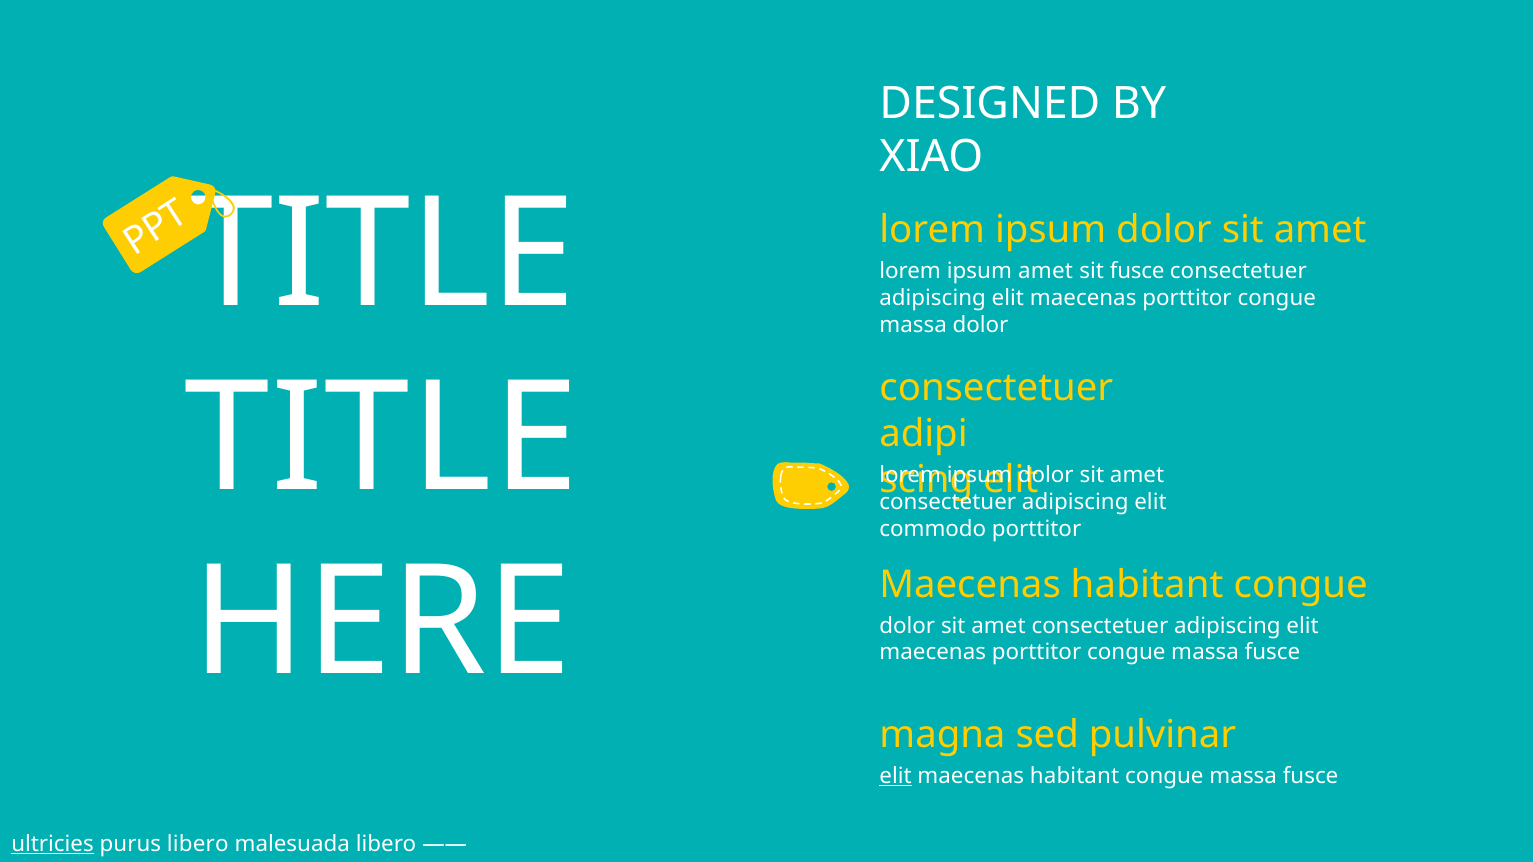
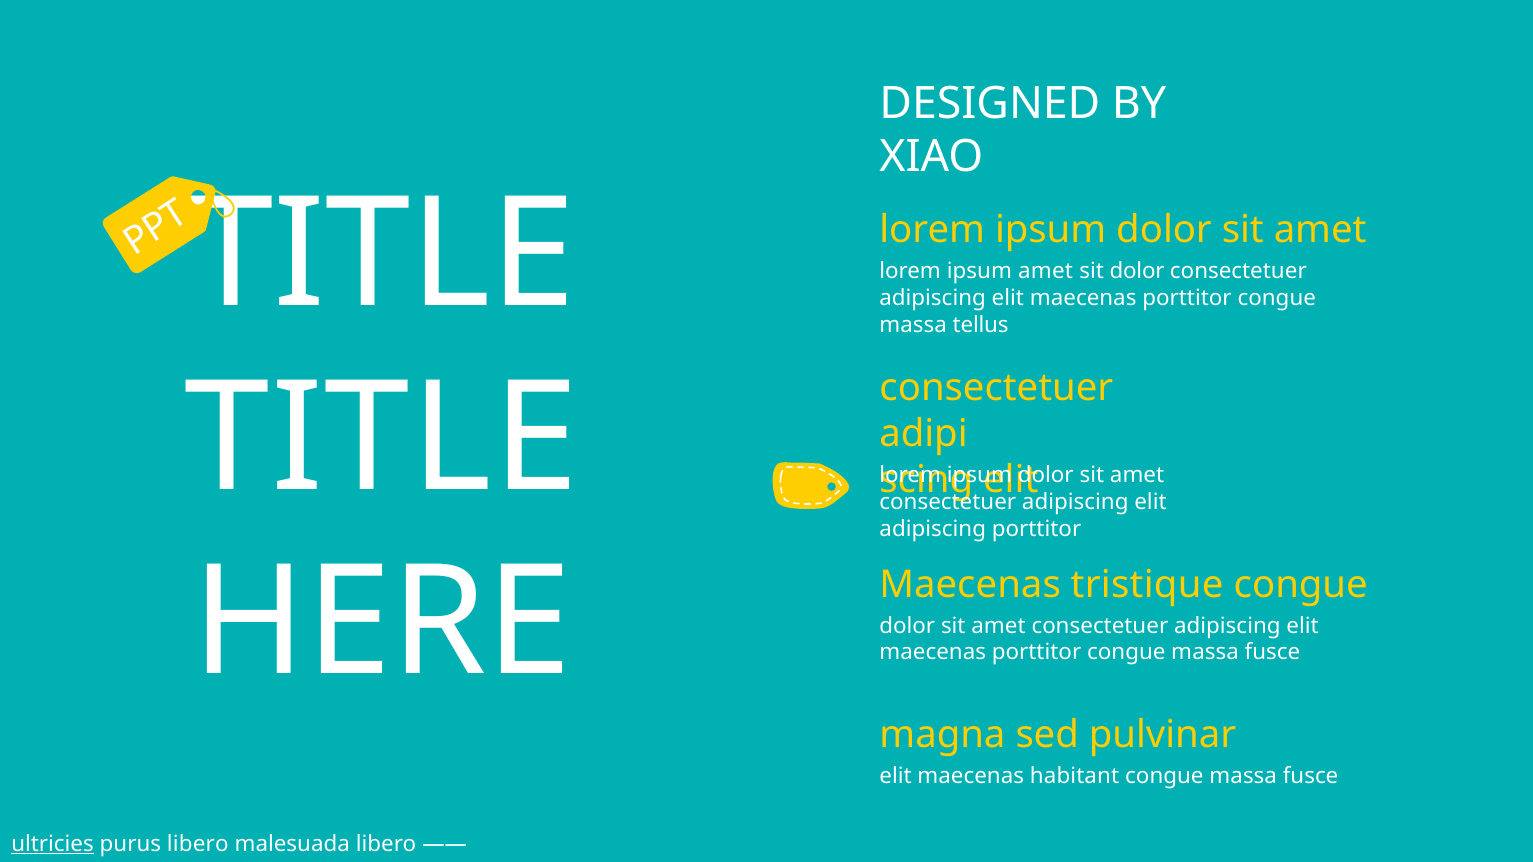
sit fusce: fusce -> dolor (1137, 272)
massa dolor: dolor -> tellus (981, 325)
commodo: commodo -> adipiscing (933, 529)
HERE Maecenas habitant: habitant -> tristique (1147, 585)
elit underline: present -> none (896, 776)
